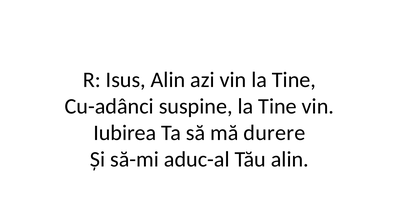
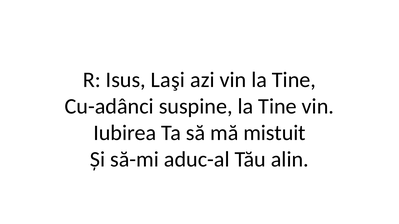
Isus Alin: Alin -> Laşi (168, 80)
durere: durere -> mistuit (275, 133)
